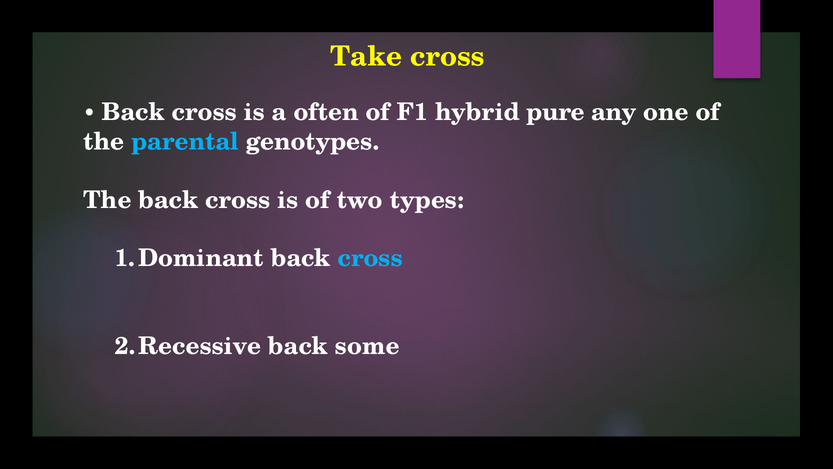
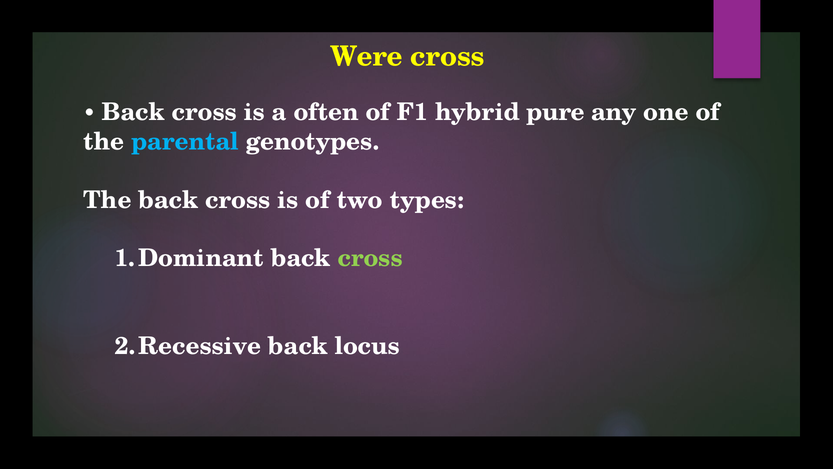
Take: Take -> Were (366, 56)
cross colour: light blue -> light green (370, 258)
some: some -> locus (367, 346)
